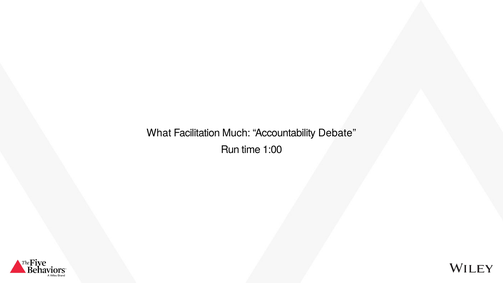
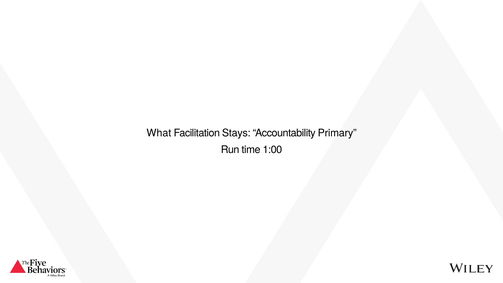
Much: Much -> Stays (236, 133)
Debate: Debate -> Primary (337, 133)
